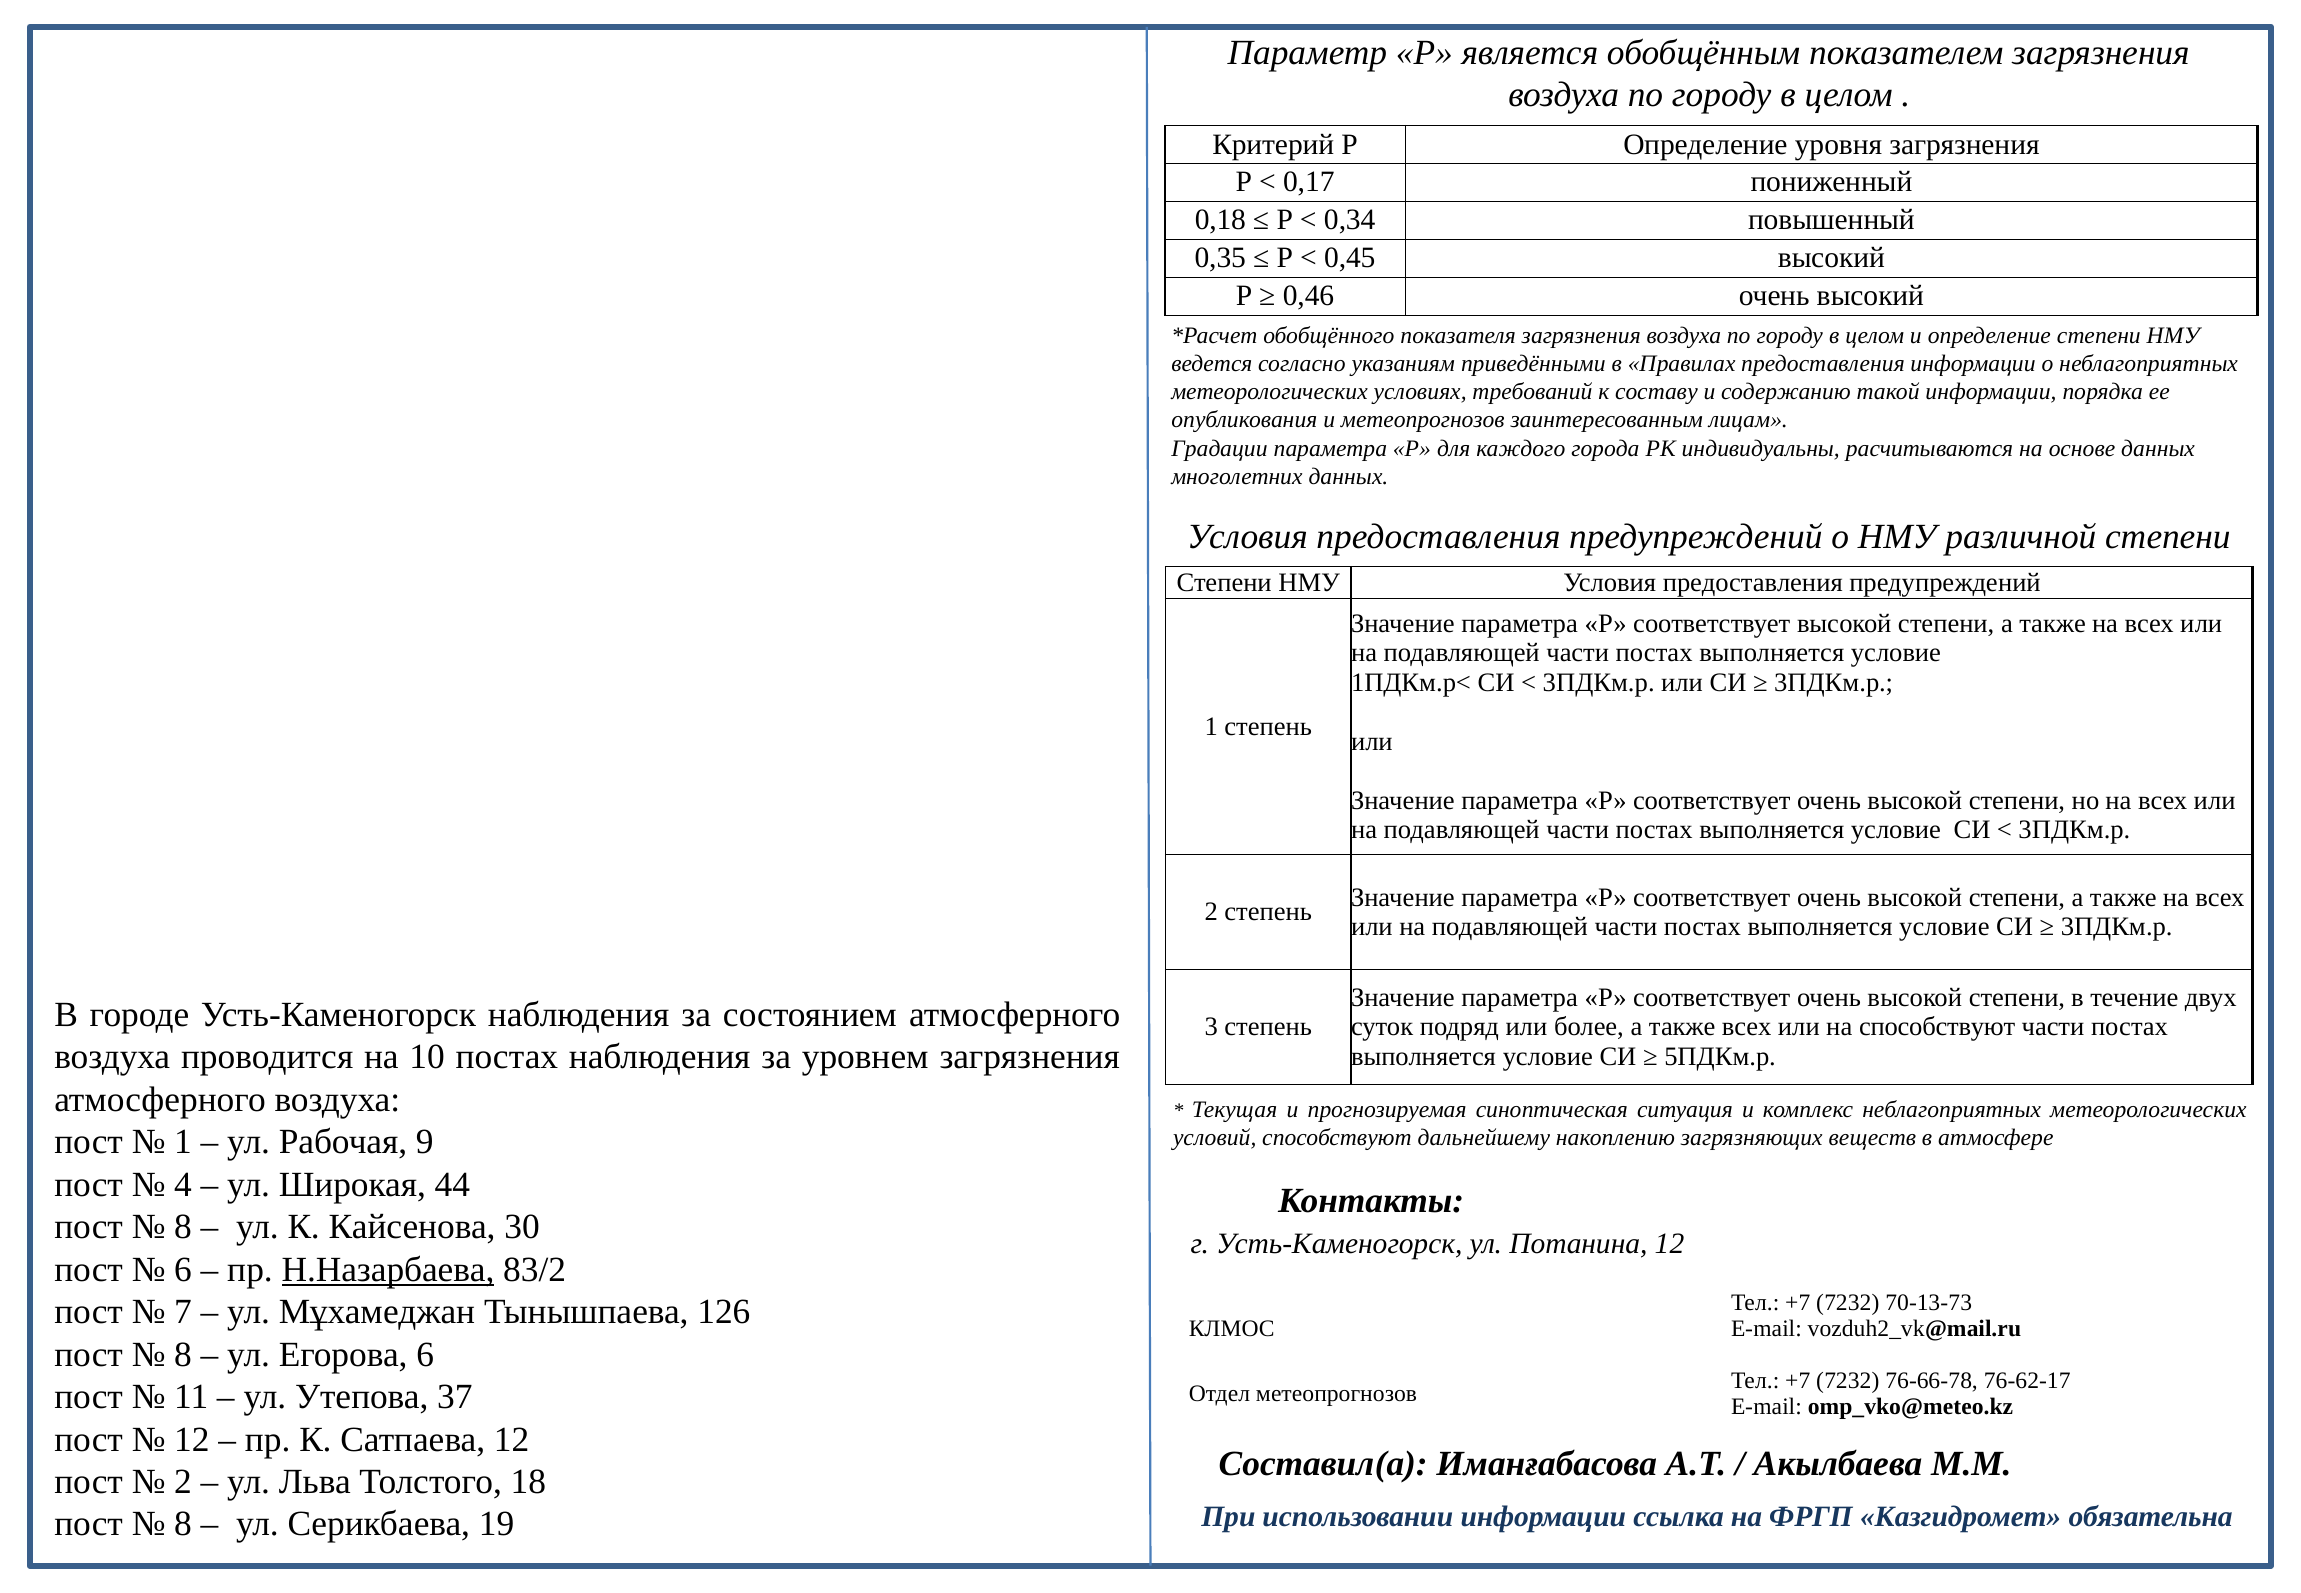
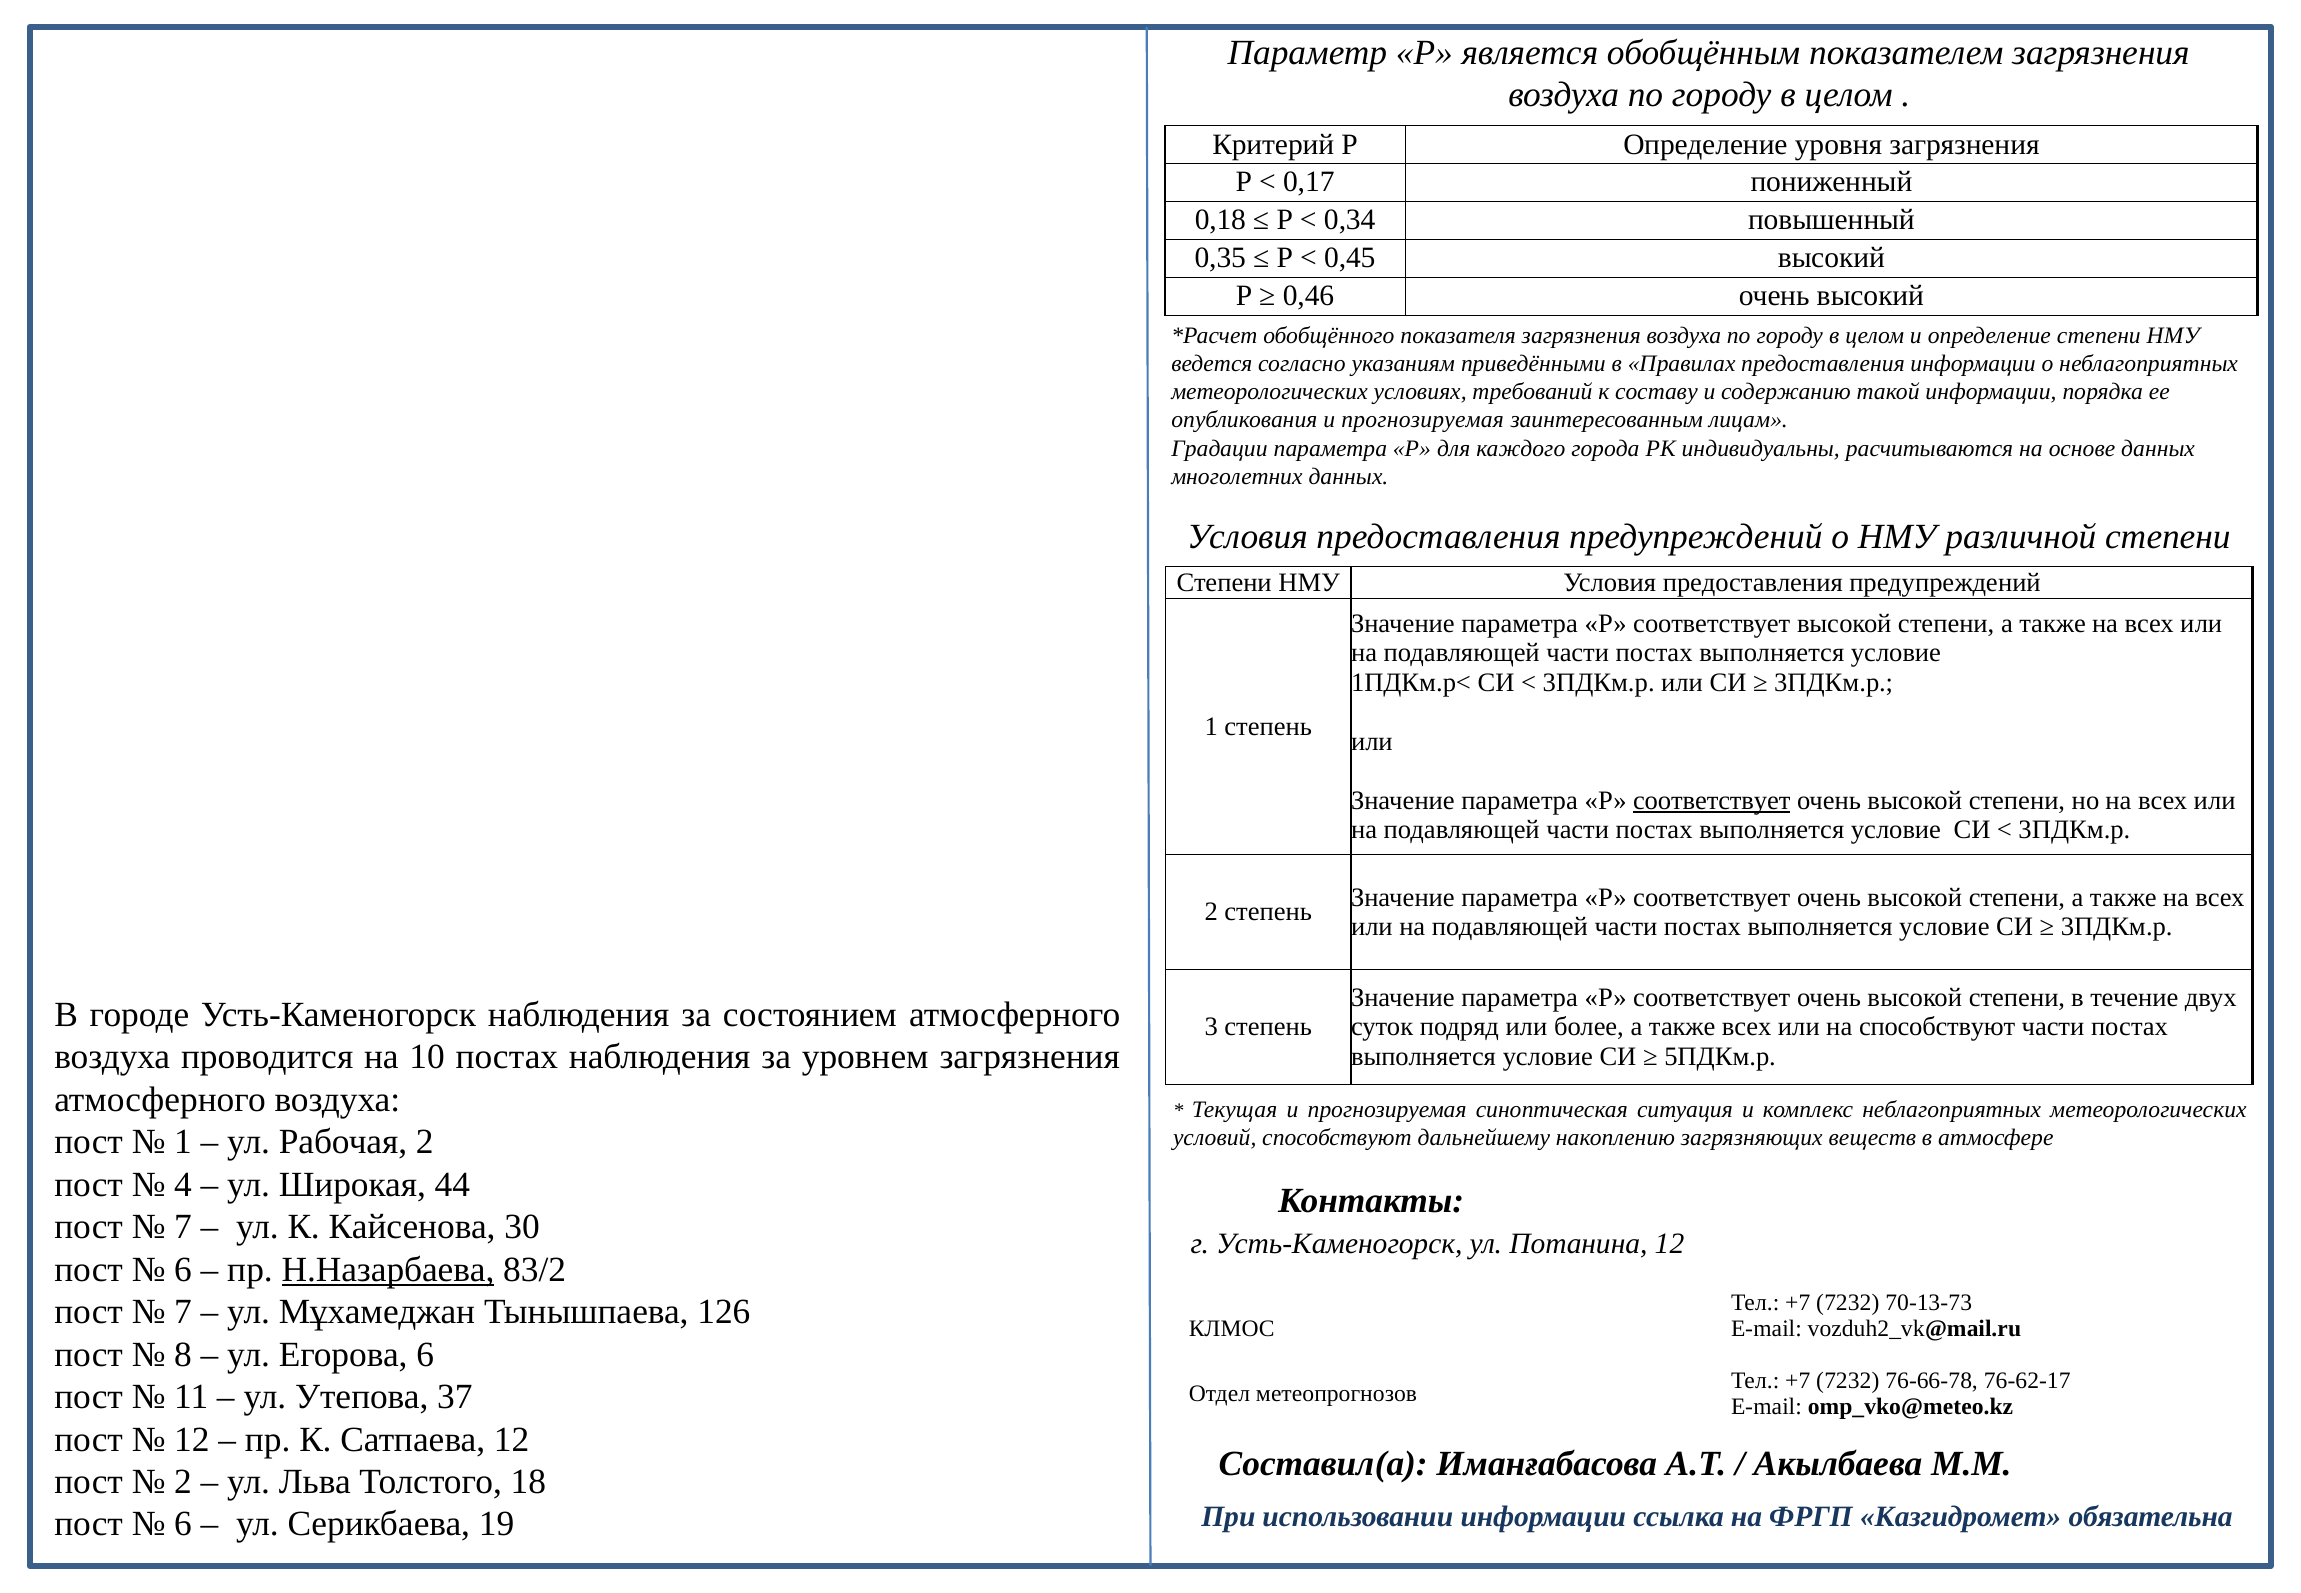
опубликования и метеопрогнозов: метеопрогнозов -> прогнозируемая (1423, 420)
соответствует underline: none -> present (1712, 800)
Рабочая 9: 9 -> 2 (425, 1142)
8: 8 -> 7 (183, 1227)
8: 8 -> 6 (183, 1524)
